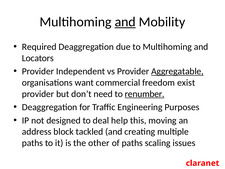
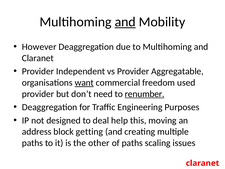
Required: Required -> However (39, 47)
Locators: Locators -> Claranet (38, 58)
Aggregatable underline: present -> none (177, 71)
want underline: none -> present (84, 83)
exist: exist -> used (186, 83)
tackled: tackled -> getting (89, 132)
